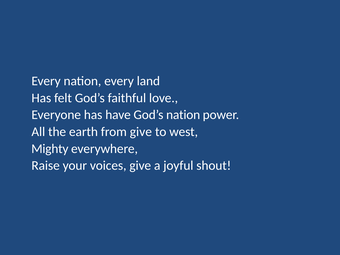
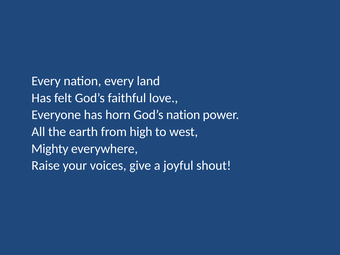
have: have -> horn (118, 115)
from give: give -> high (141, 132)
